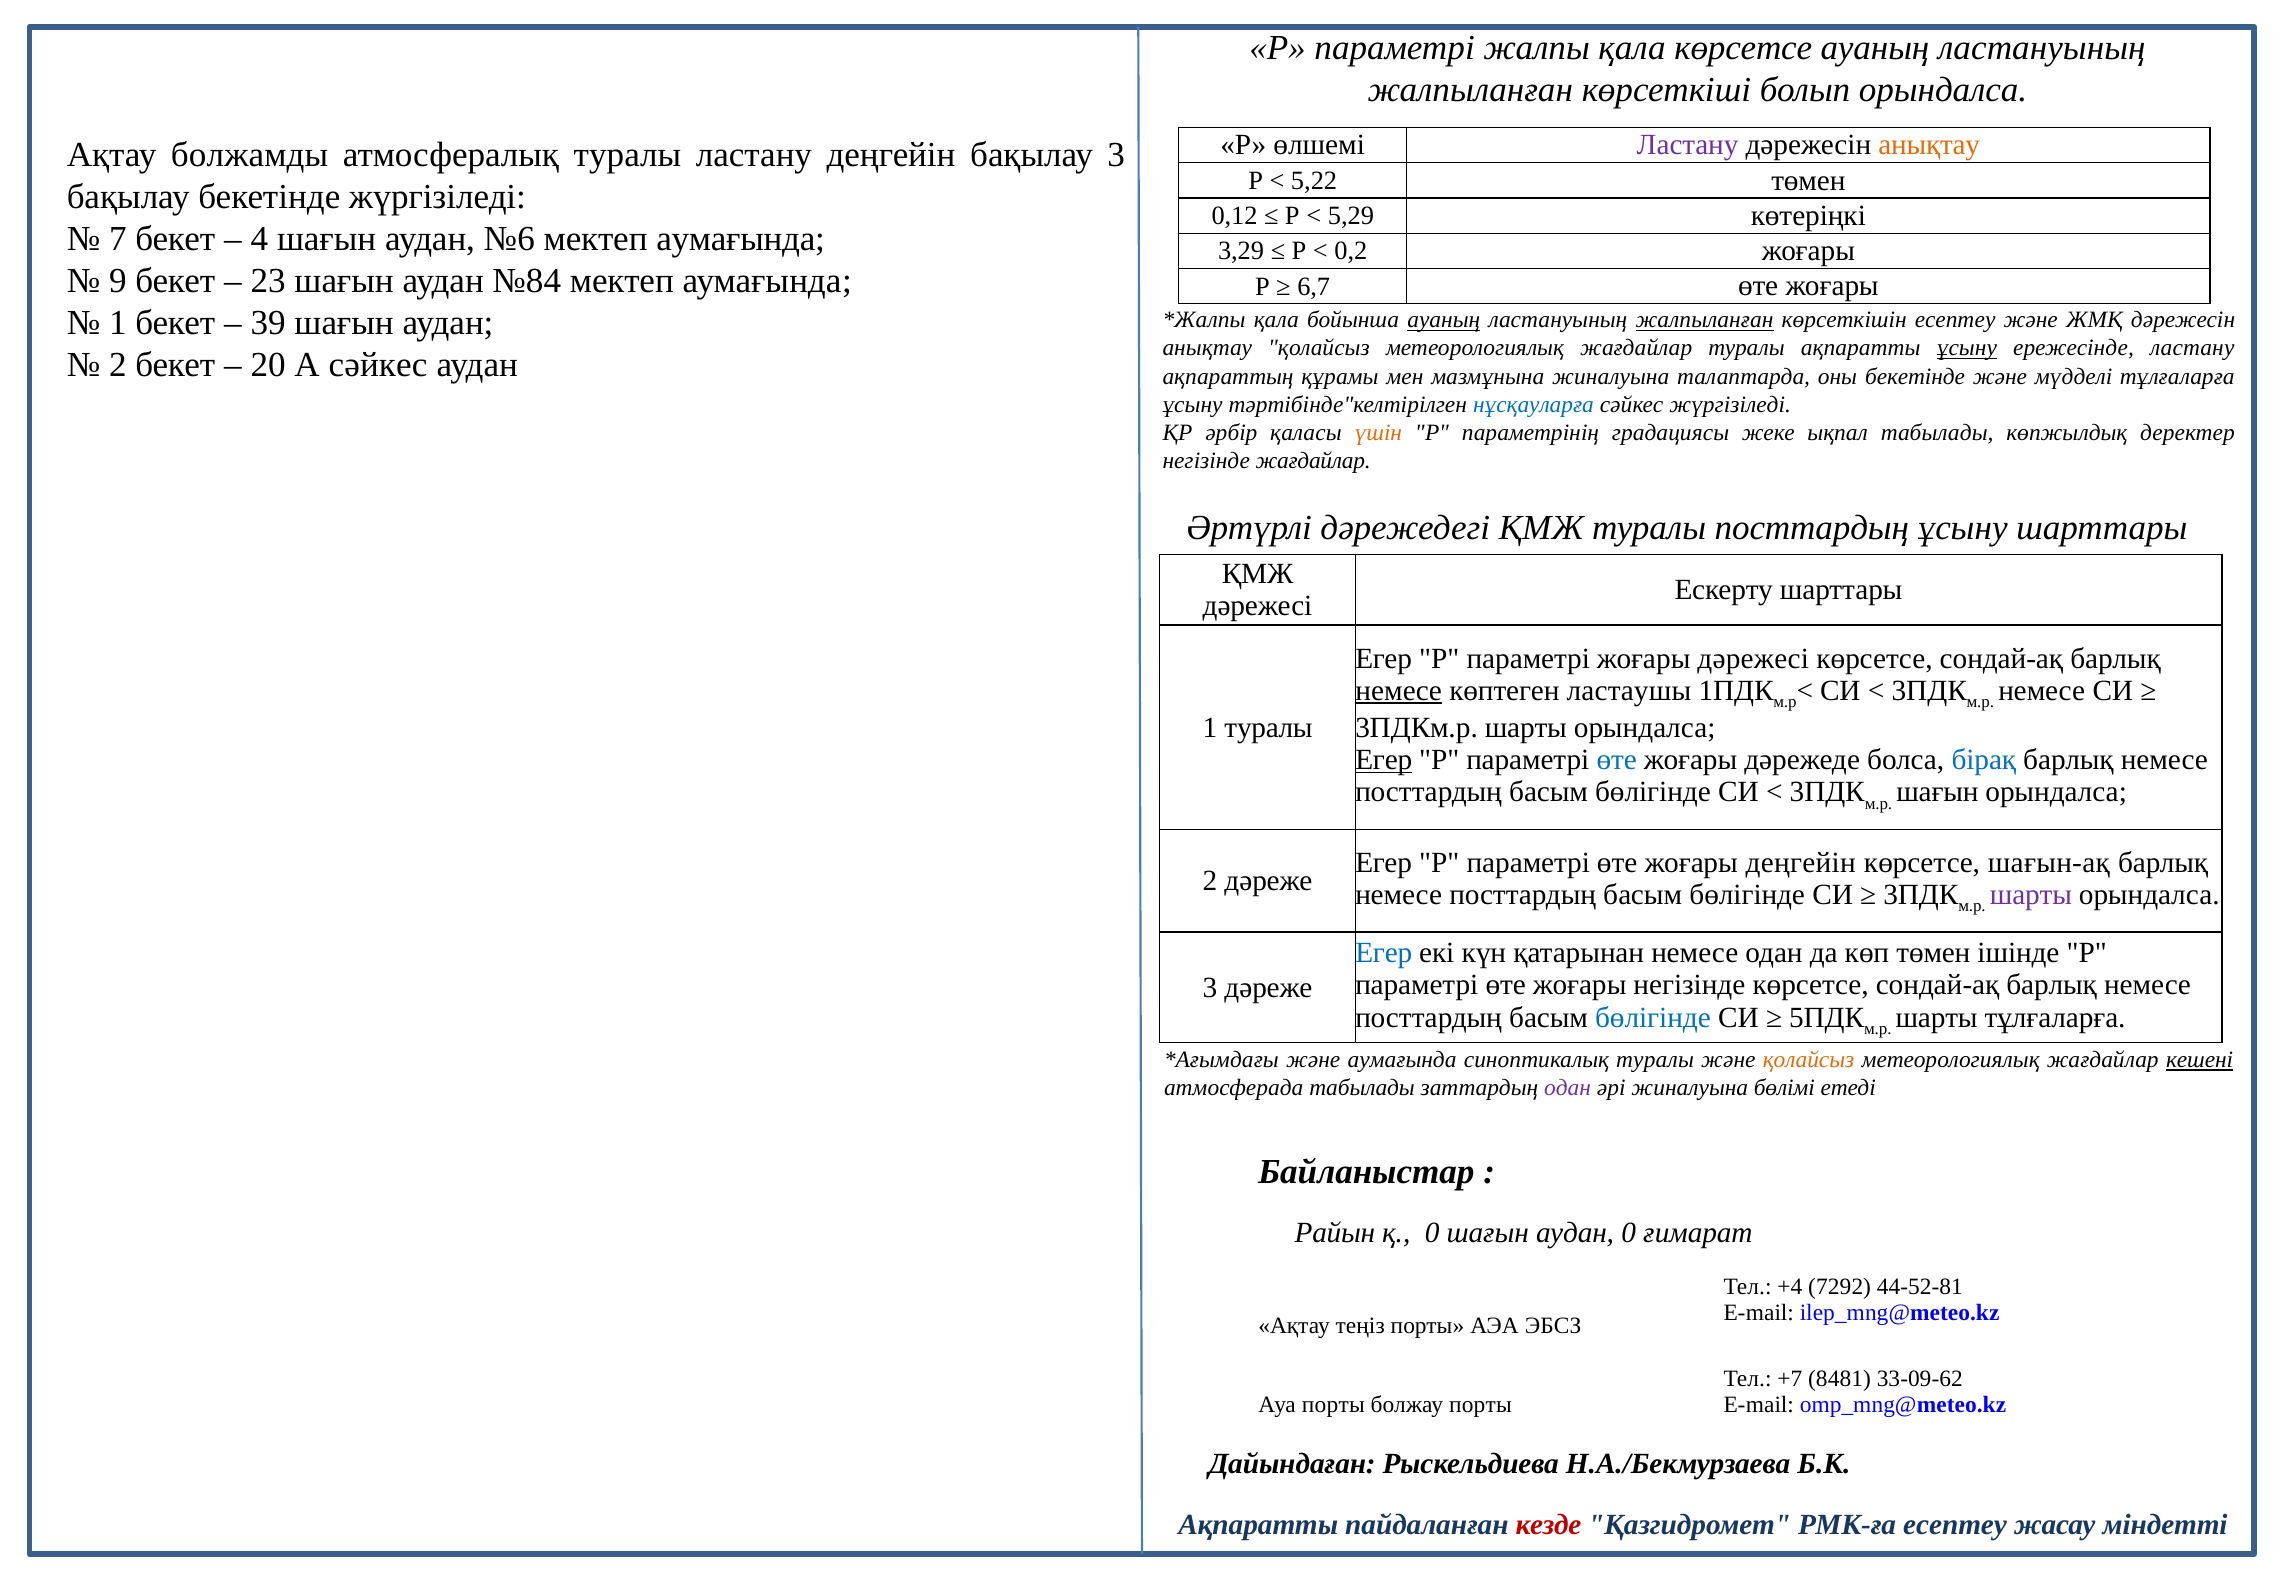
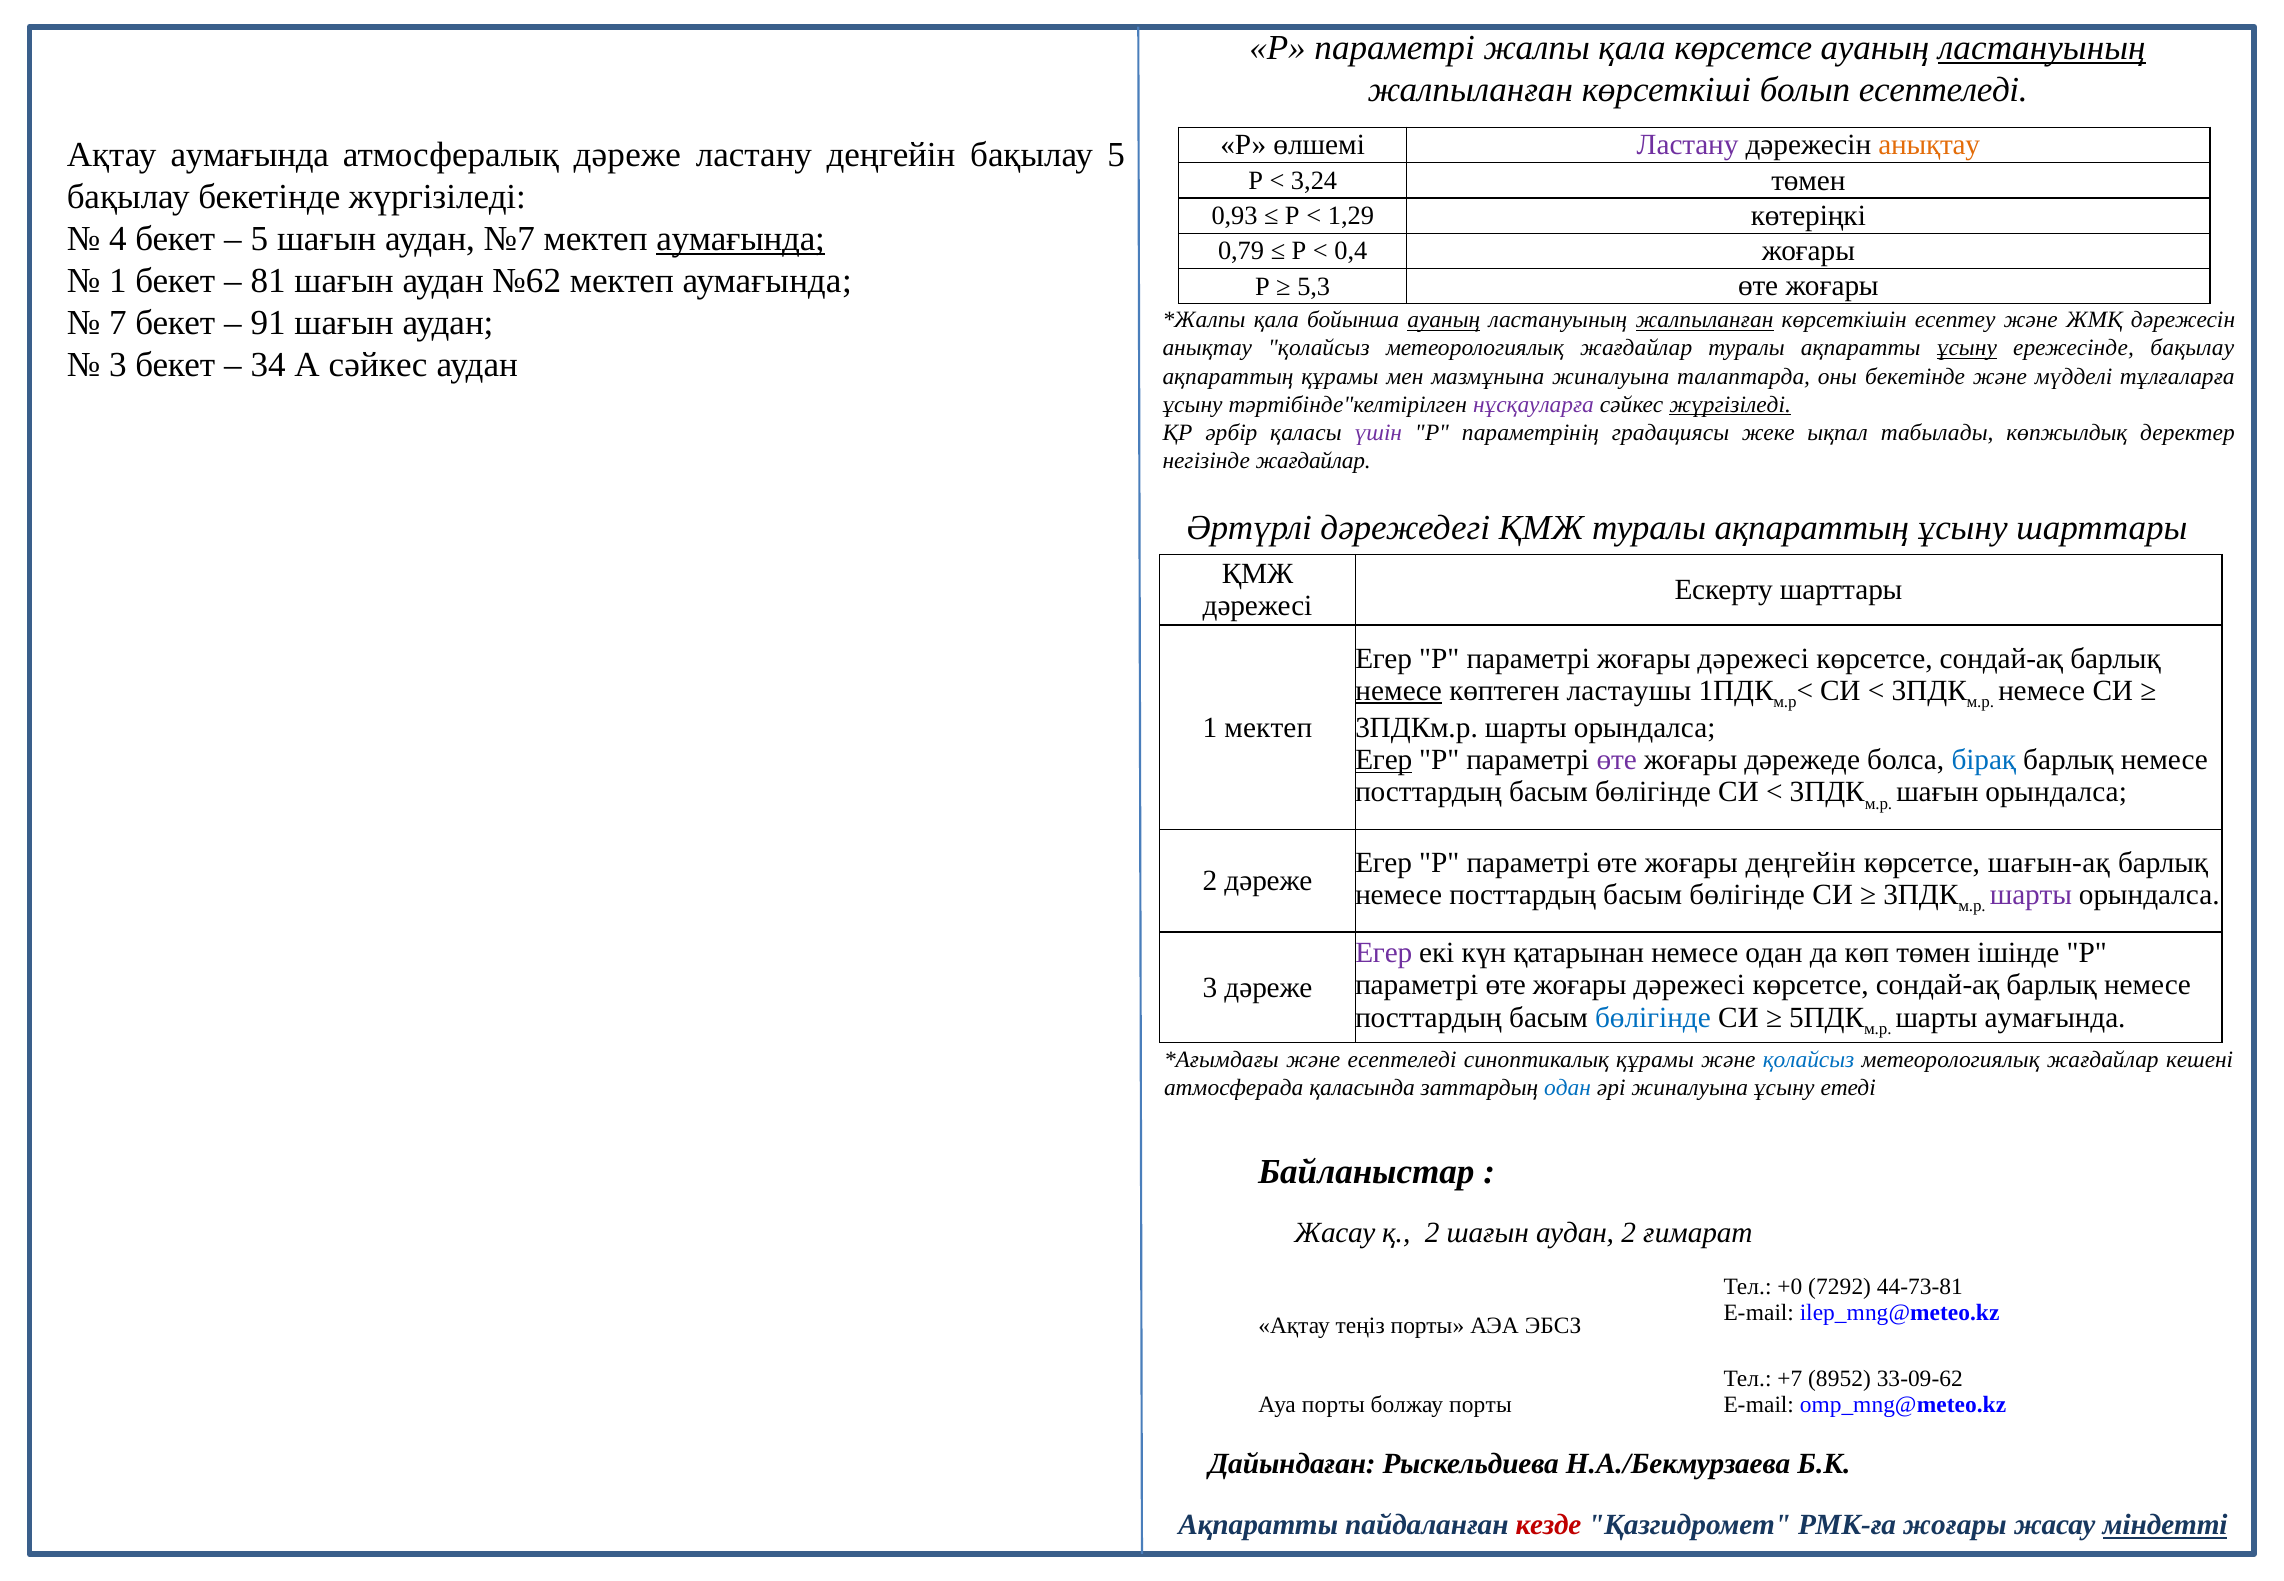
ластануының underline: none -> present (2042, 48)
болып орындалса: орындалса -> есептеледі (1943, 90)
Ақтау болжамды: болжамды -> аумағында (250, 155)
атмосфералық туралы: туралы -> дәреже (627, 155)
бақылау 3: 3 -> 5 (1116, 155)
5,22: 5,22 -> 3,24 (1314, 181)
0,12: 0,12 -> 0,93 (1235, 216)
5,29: 5,29 -> 1,29 (1351, 216)
7: 7 -> 4 (118, 239)
4: 4 -> 5 (259, 239)
№6: №6 -> №7 (509, 239)
аумағында underline: none -> present (741, 239)
3,29: 3,29 -> 0,79 (1241, 251)
0,2: 0,2 -> 0,4 (1351, 251)
9: 9 -> 1 (118, 281)
23: 23 -> 81 (268, 281)
№84: №84 -> №62 (527, 281)
6,7: 6,7 -> 5,3 (1314, 286)
1: 1 -> 7 (118, 323)
39: 39 -> 91 (268, 323)
ережесінде ластану: ластану -> бақылау (2192, 348)
2: 2 -> 3 (118, 365)
20: 20 -> 34 (268, 365)
нұсқауларға colour: blue -> purple (1533, 404)
жүргізіледі underline: none -> present (1730, 404)
үшін colour: orange -> purple (1378, 432)
туралы посттардың: посттардың -> ақпараттың (1812, 528)
1 туралы: туралы -> мектеп (1268, 728)
өте colour: blue -> purple (1617, 760)
Егер colour: blue -> purple (1384, 953)
өте жоғары негізінде: негізінде -> дәрежесі (1689, 985)
шарты тұлғаларға: тұлғаларға -> аумағында (2055, 1018)
және аумағында: аумағында -> есептеледі (1402, 1060)
синоптикалық туралы: туралы -> құрамы (1655, 1060)
қолайсыз colour: orange -> blue (1809, 1060)
кешені underline: present -> none (2200, 1060)
атмосферада табылады: табылады -> қаласында (1362, 1088)
одан colour: purple -> blue (1568, 1088)
жиналуына бөлімі: бөлімі -> ұсыну (1784, 1088)
Райын: Райын -> Жасау (1335, 1233)
қ 0: 0 -> 2 (1432, 1233)
аудан 0: 0 -> 2 (1629, 1233)
+4: +4 -> +0 (1790, 1287)
44-52-81: 44-52-81 -> 44-73-81 (1920, 1287)
8481: 8481 -> 8952 (1839, 1379)
РМК-ға есептеу: есептеу -> жоғары (1955, 1525)
міндетті underline: none -> present (2165, 1525)
